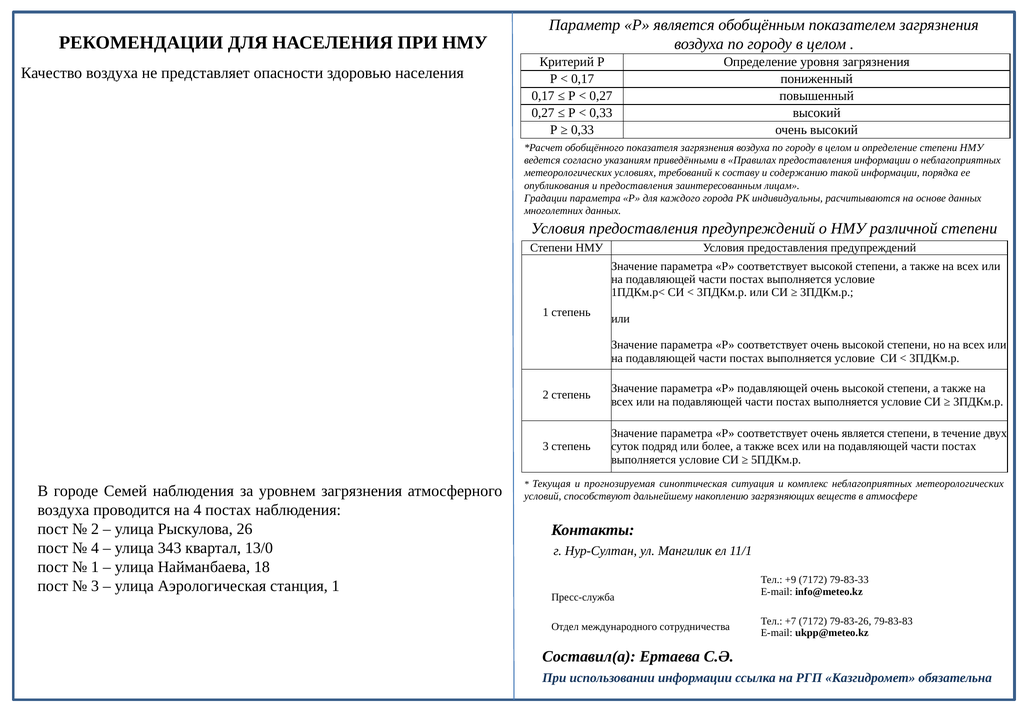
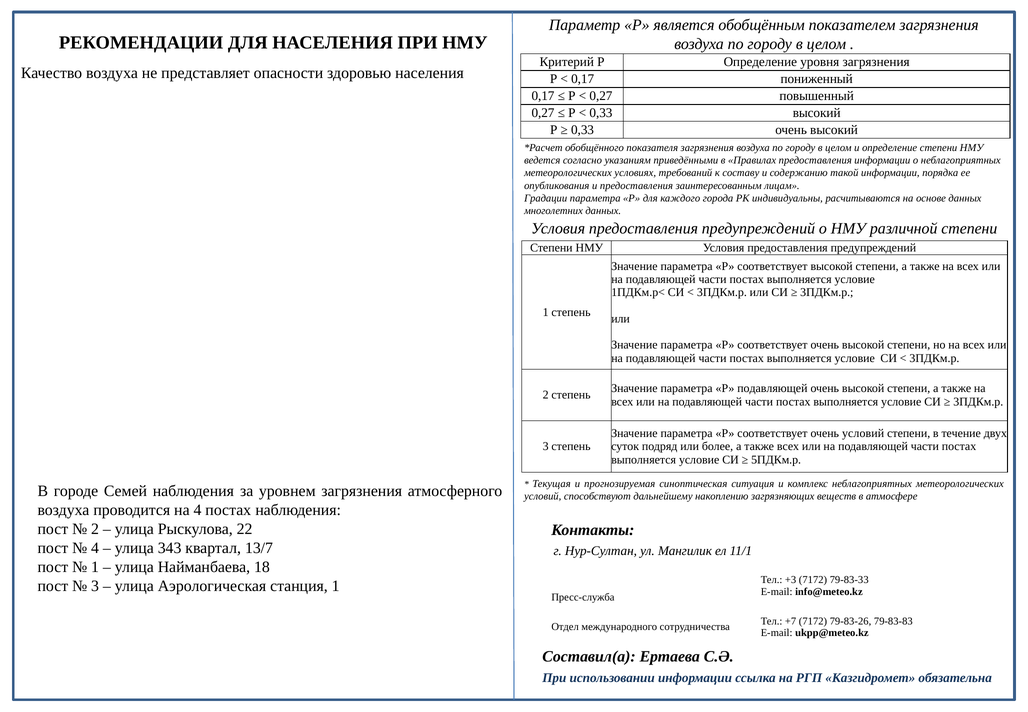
очень является: является -> условий (863, 433)
26: 26 -> 22 (245, 529)
13/0: 13/0 -> 13/7 (259, 548)
+9: +9 -> +3 (791, 580)
